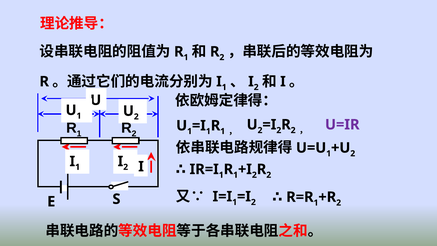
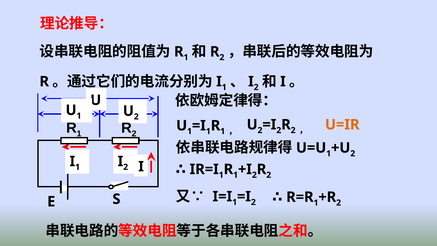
U=IR colour: purple -> orange (342, 125)
